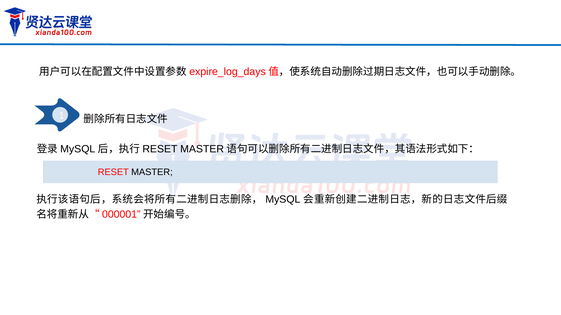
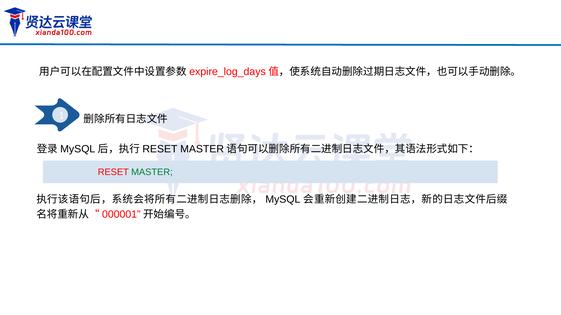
MASTER colour: black -> green (152, 172)
